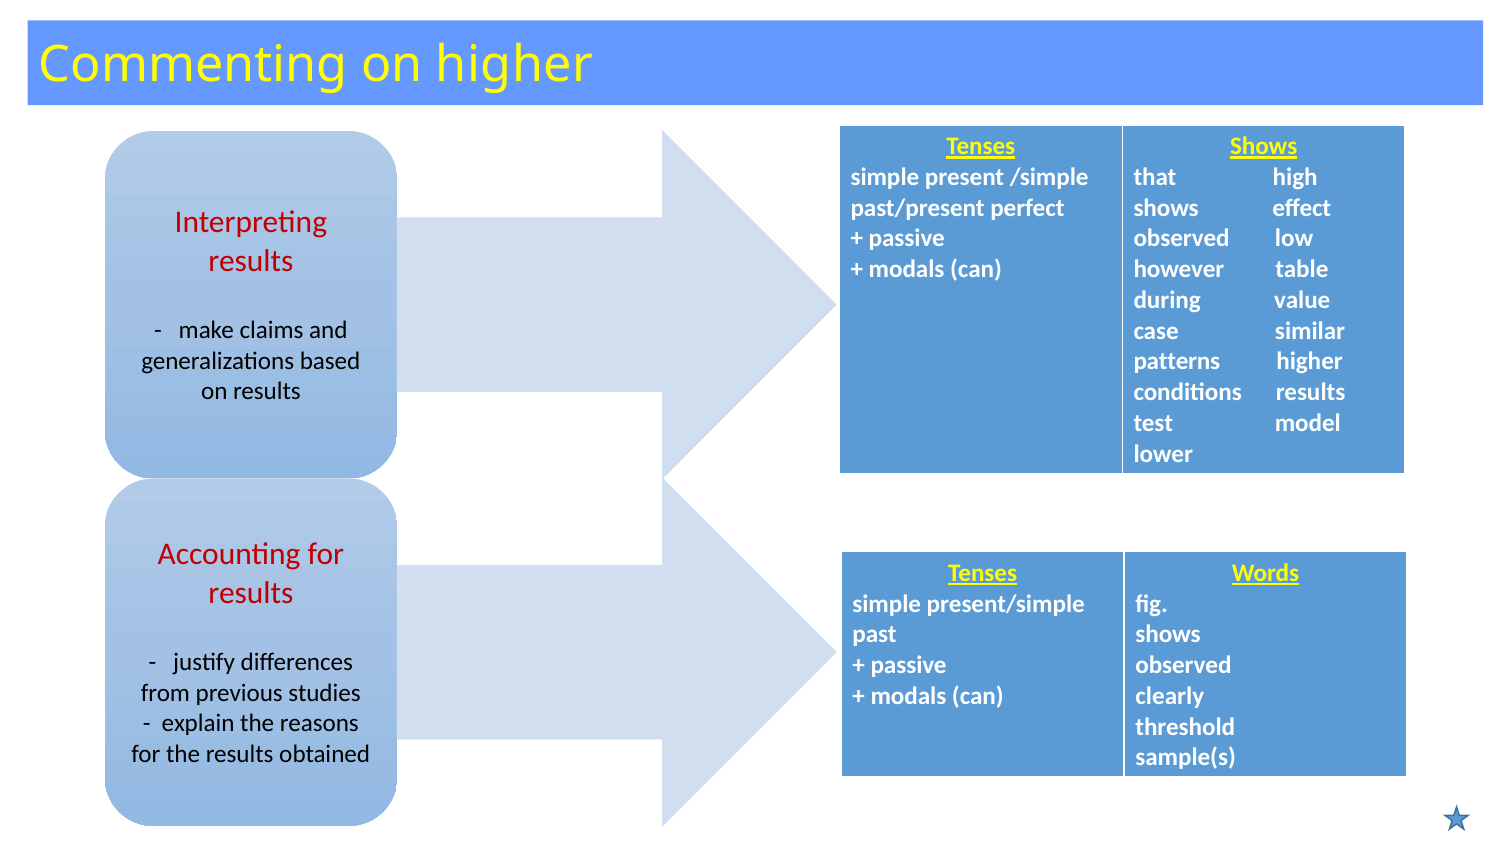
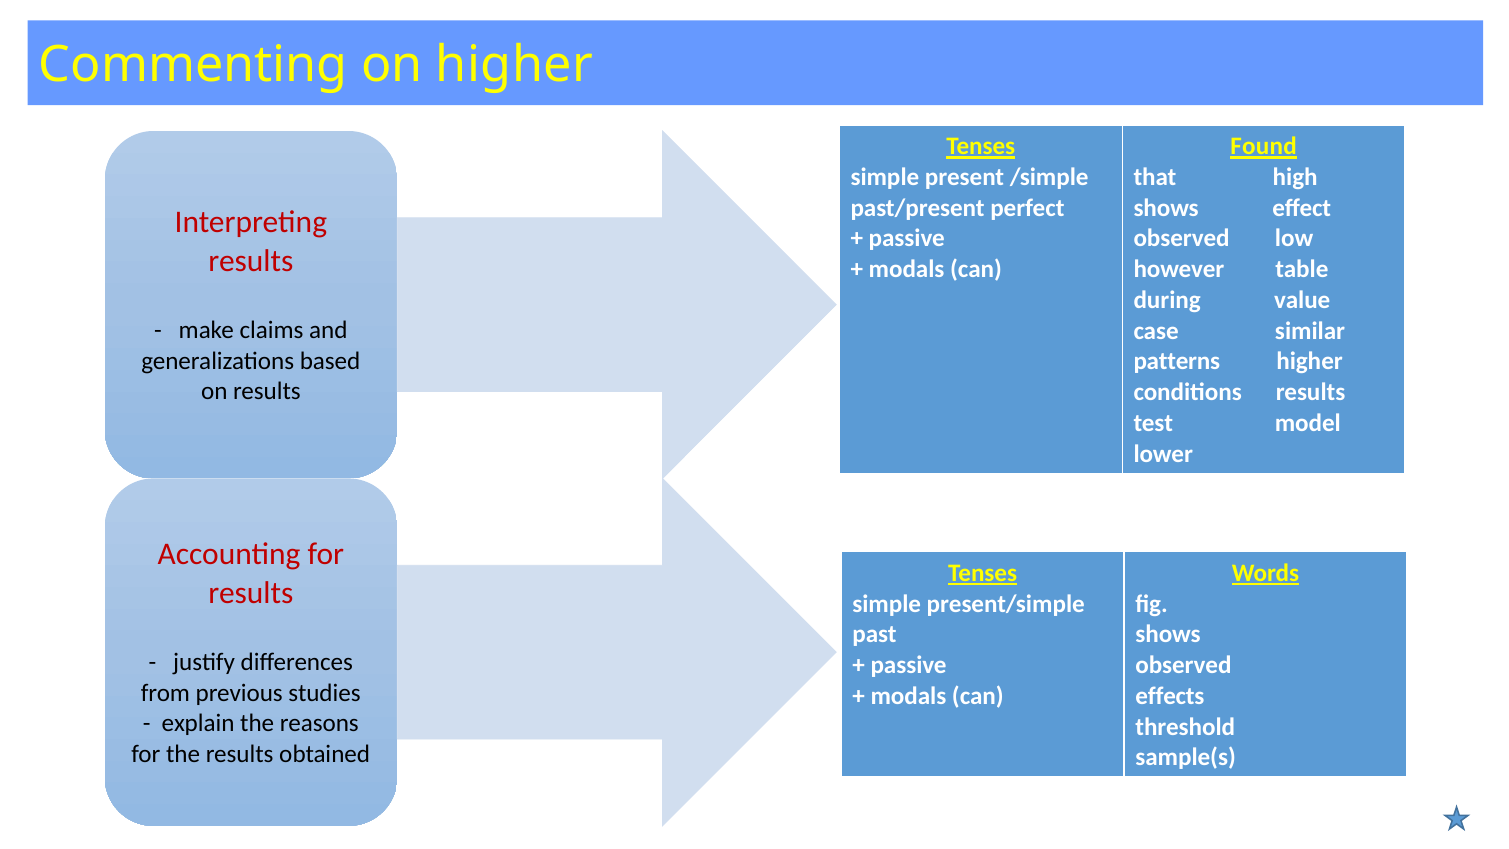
Shows: Shows -> Found (1264, 146)
clearly: clearly -> effects (1170, 696)
